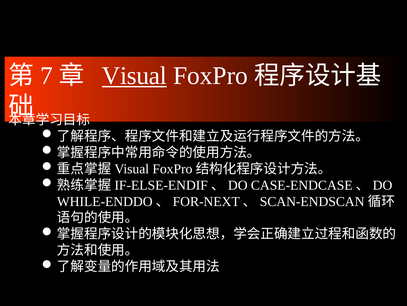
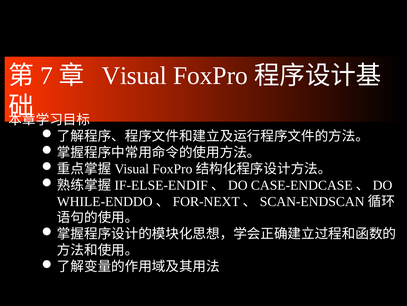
Visual underline: present -> none (134, 76)
